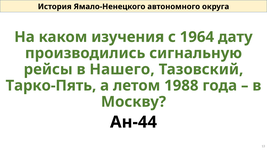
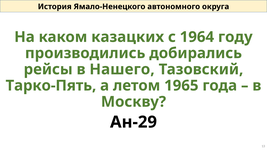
изучения: изучения -> казацких (128, 37)
дату: дату -> году (235, 37)
сигнальную: сигнальную -> добирались (196, 53)
1988: 1988 -> 1965 (181, 86)
Ан-44: Ан-44 -> Ан-29 (133, 122)
